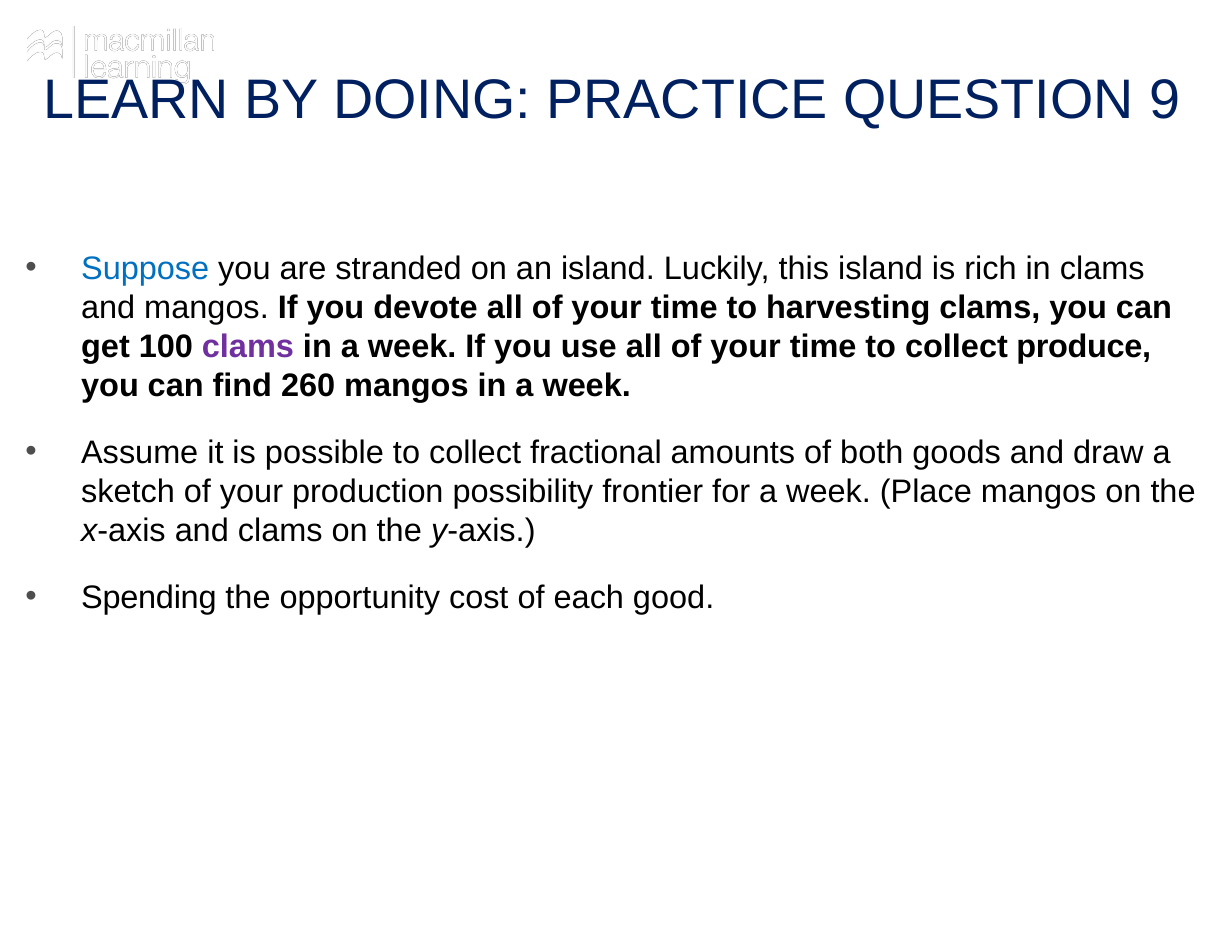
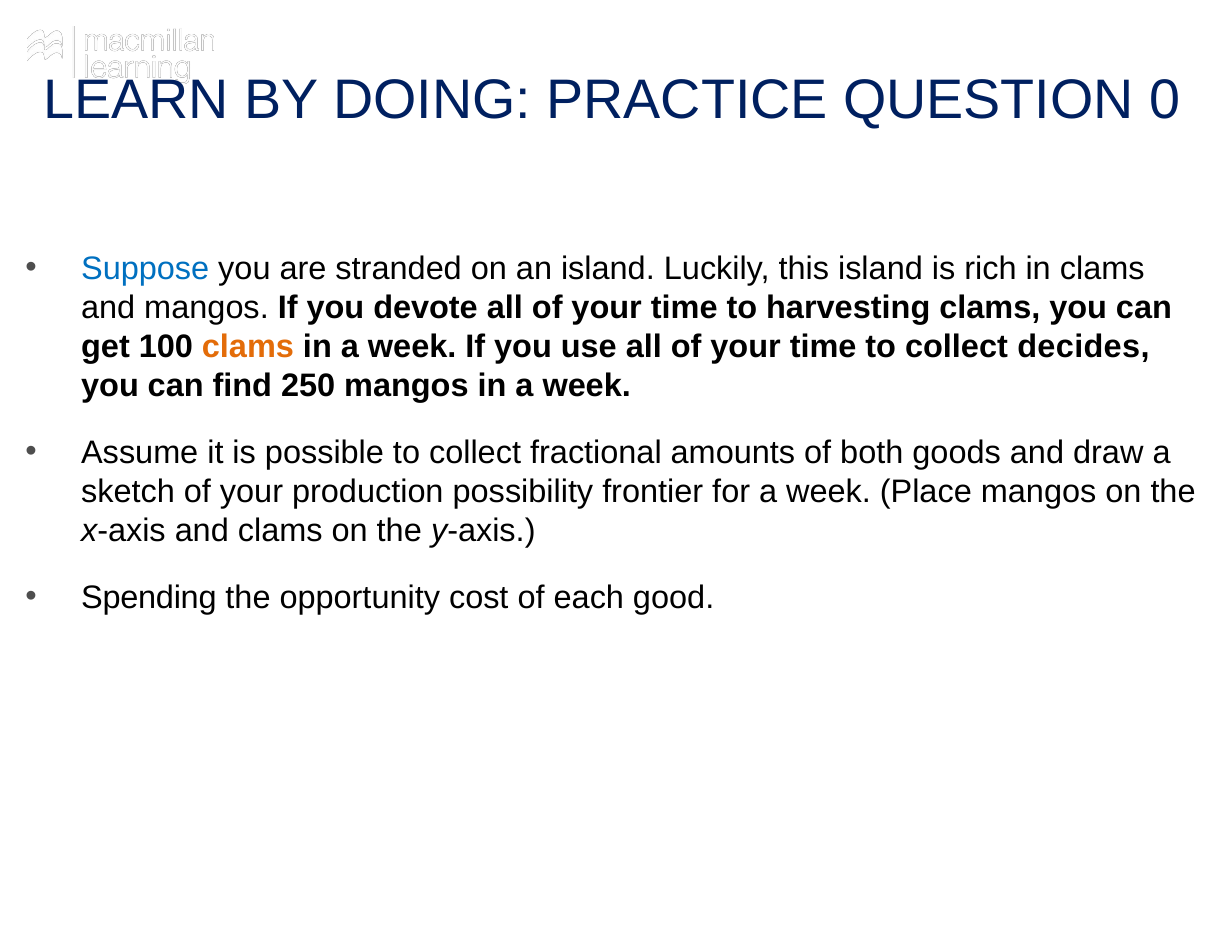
9: 9 -> 0 (1165, 100)
clams colour: purple -> orange (248, 346)
produce: produce -> decides (1083, 346)
260: 260 -> 250 (308, 385)
